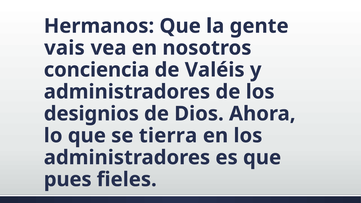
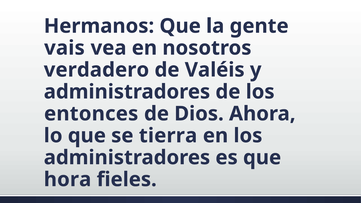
conciencia: conciencia -> verdadero (96, 70)
designios: designios -> entonces (91, 114)
pues: pues -> hora (68, 180)
